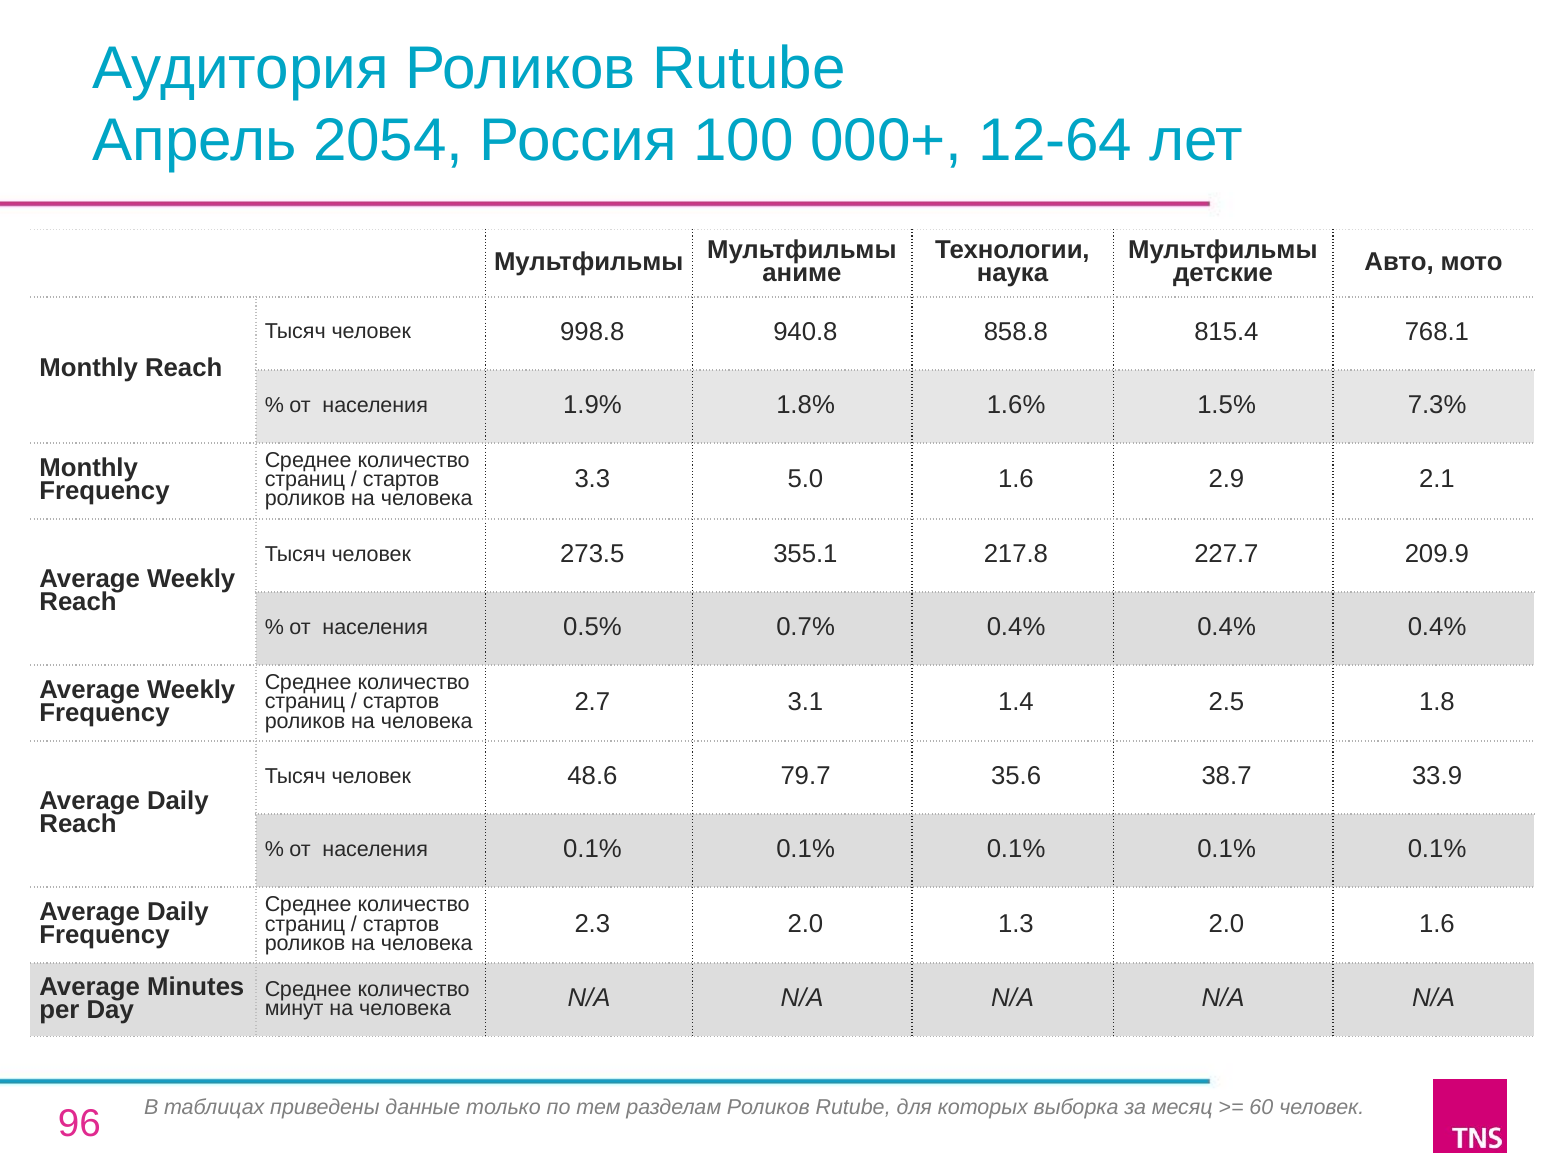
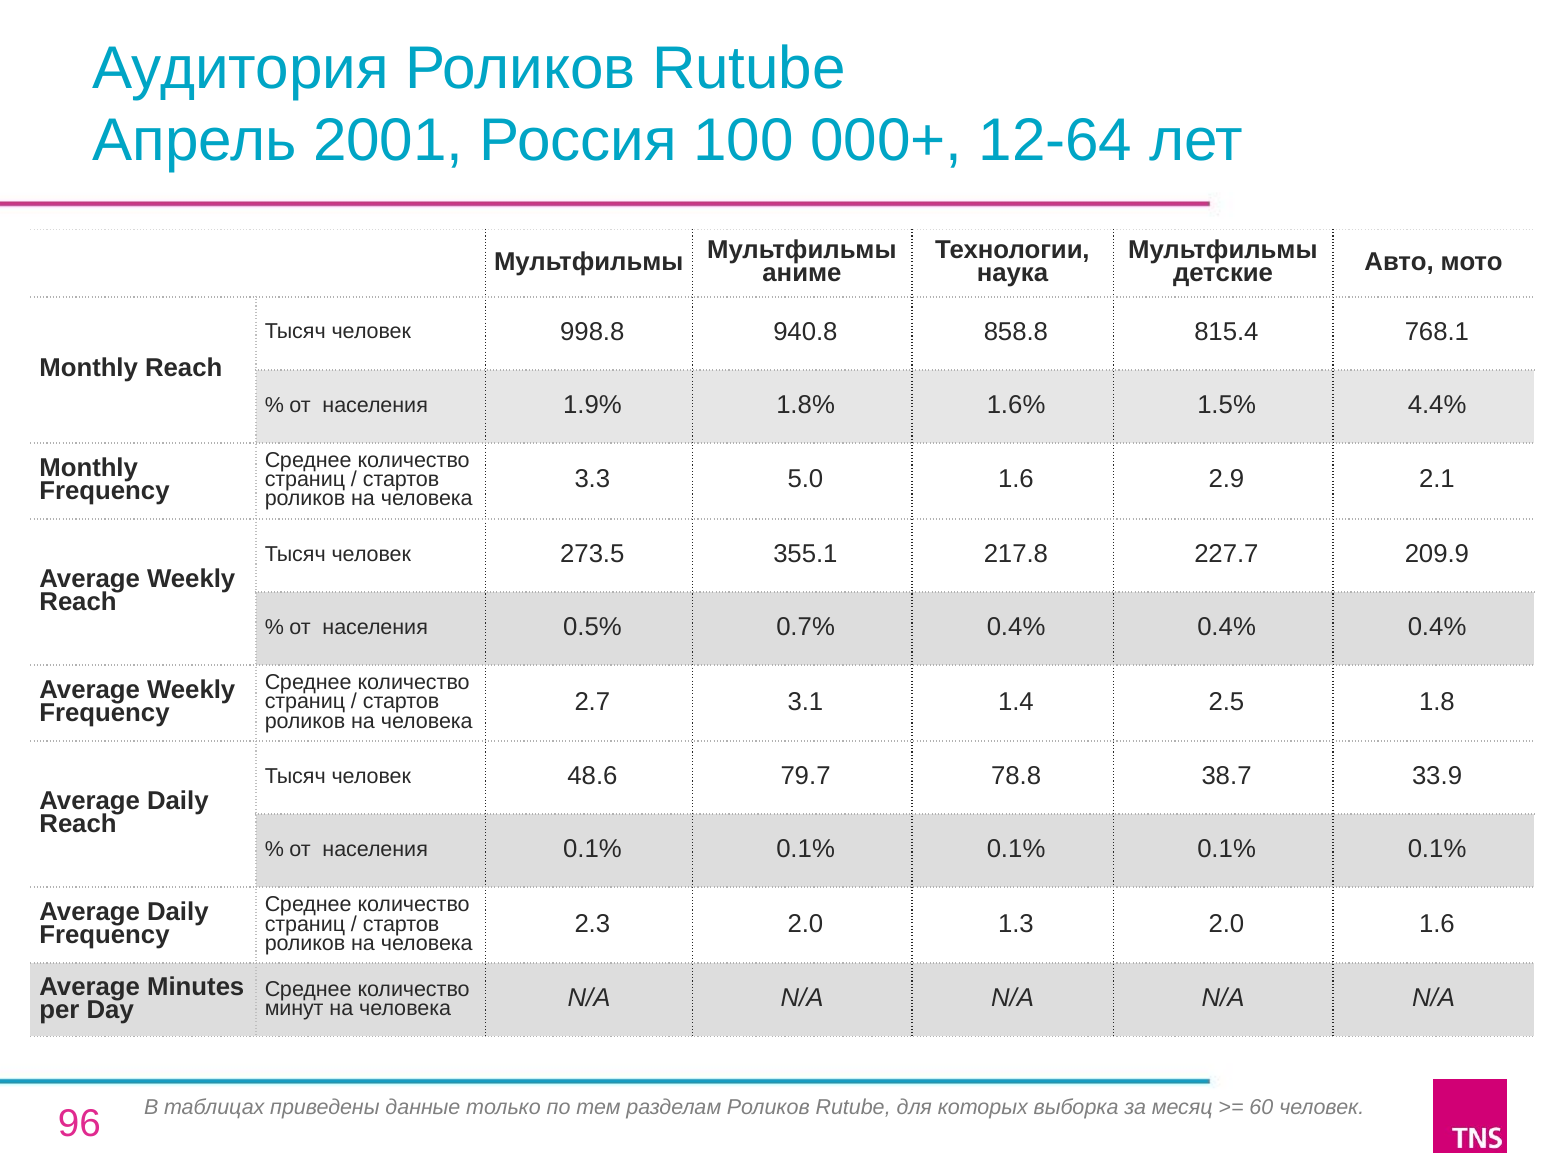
2054: 2054 -> 2001 (388, 141)
7.3%: 7.3% -> 4.4% (1437, 404)
35.6: 35.6 -> 78.8 (1016, 776)
